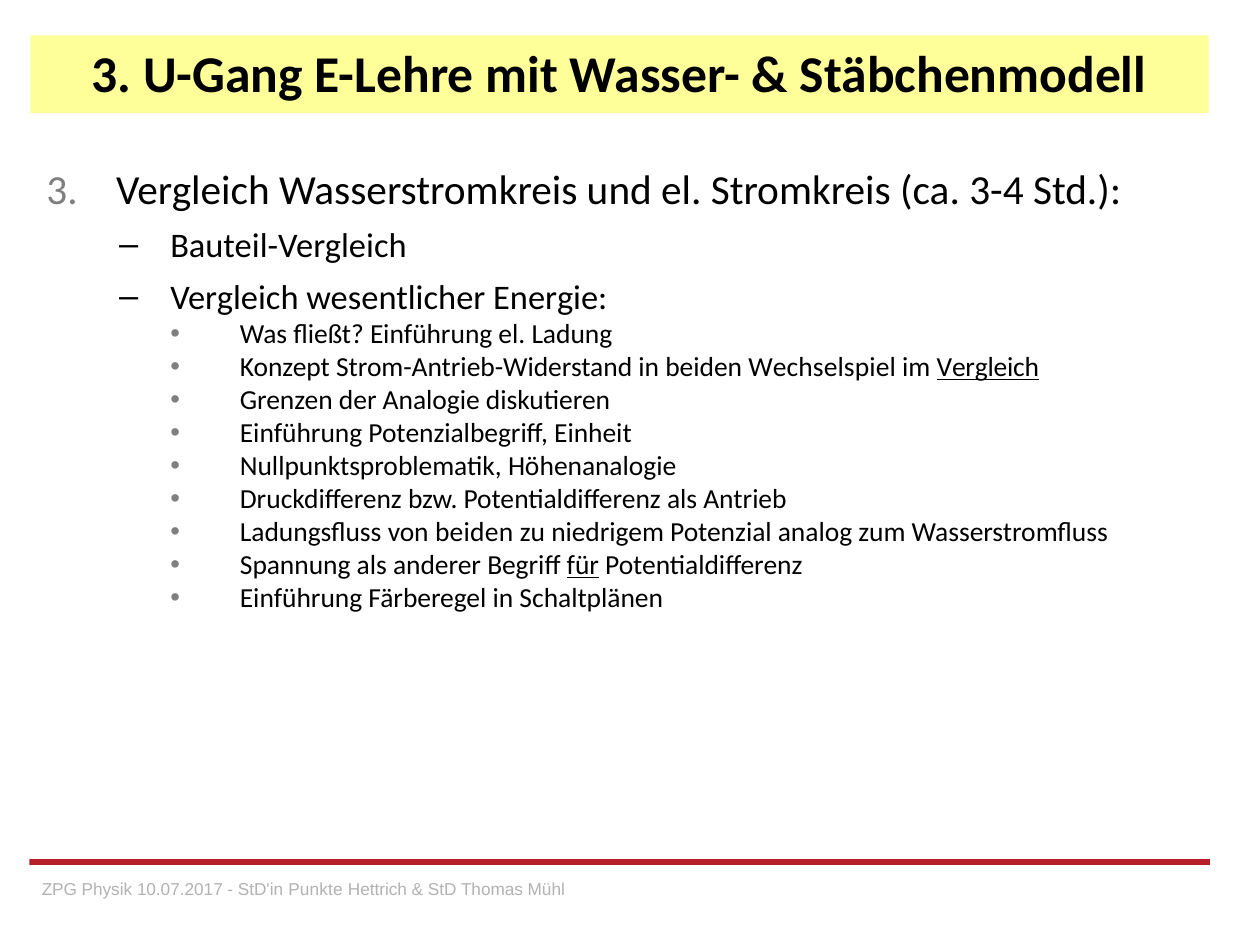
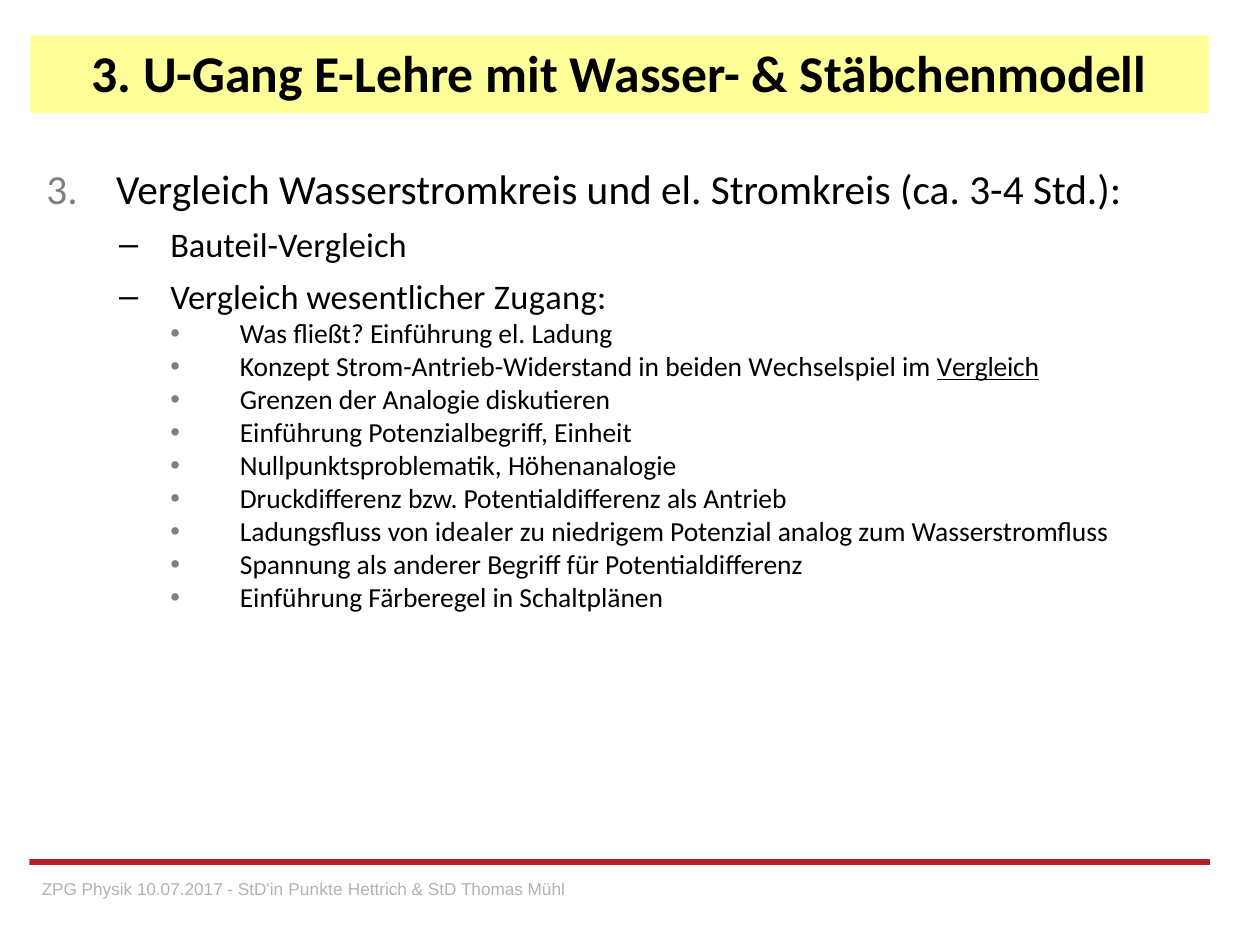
Energie: Energie -> Zugang (550, 298)
von beiden: beiden -> idealer (474, 533)
für underline: present -> none (583, 566)
